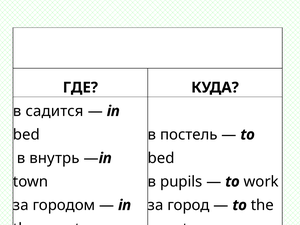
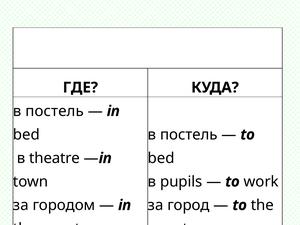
садится: садится -> постель (55, 111)
внутрь: внутрь -> theatre (55, 158)
